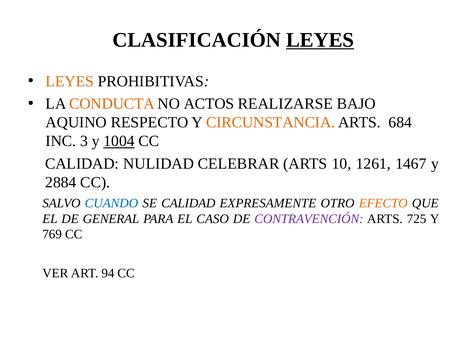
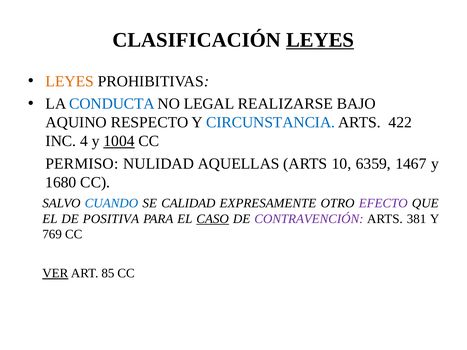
CONDUCTA colour: orange -> blue (112, 104)
ACTOS: ACTOS -> LEGAL (209, 104)
CIRCUNSTANCIA colour: orange -> blue (271, 123)
684: 684 -> 422 (400, 123)
3: 3 -> 4 (84, 141)
CALIDAD: CALIDAD -> PERMISO (82, 164)
CELEBRAR: CELEBRAR -> AQUELLAS (239, 164)
1261: 1261 -> 6359 (373, 164)
2884: 2884 -> 1680 (61, 182)
EFECTO colour: orange -> purple (383, 203)
GENERAL: GENERAL -> POSITIVA (111, 219)
CASO underline: none -> present (213, 219)
725: 725 -> 381 (417, 219)
VER underline: none -> present (55, 273)
94: 94 -> 85 (108, 273)
